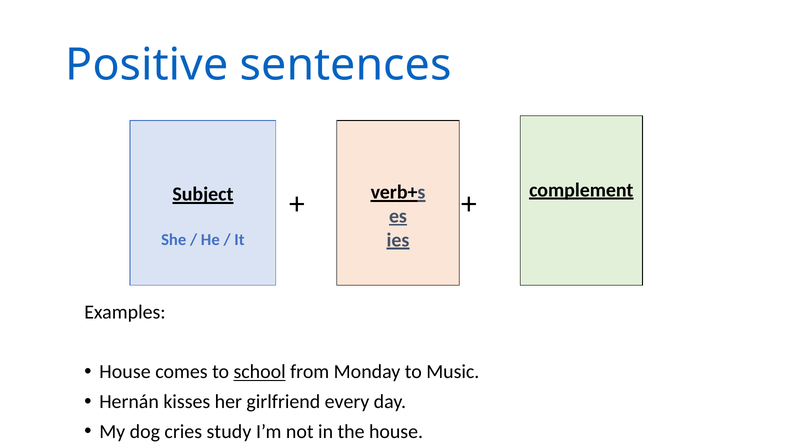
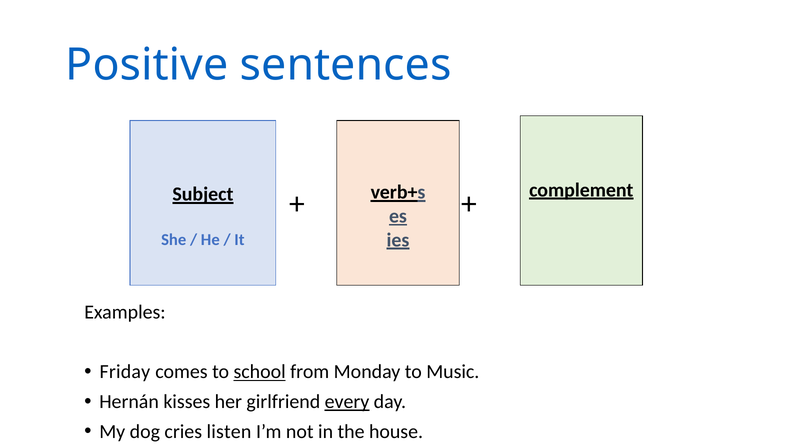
House: House -> Friday (125, 372)
every underline: none -> present (347, 401)
study: study -> listen (229, 431)
